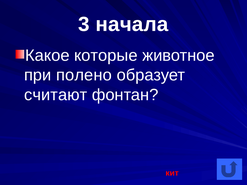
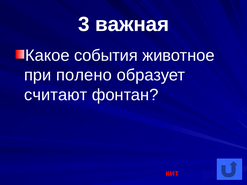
начала: начала -> важная (132, 24)
которые: которые -> события (106, 55)
